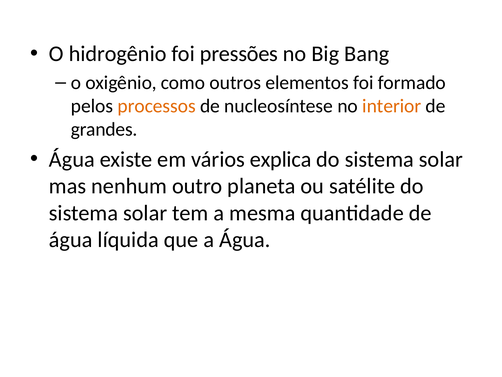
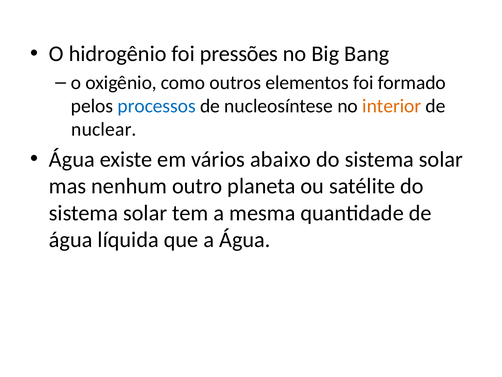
processos colour: orange -> blue (157, 106)
grandes: grandes -> nuclear (104, 129)
explica: explica -> abaixo (280, 159)
